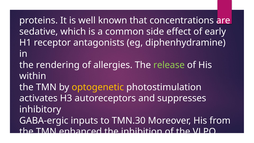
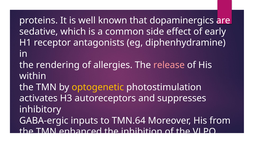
concentrations: concentrations -> dopaminergics (182, 20)
release colour: light green -> pink (169, 65)
TMN.30: TMN.30 -> TMN.64 (129, 120)
